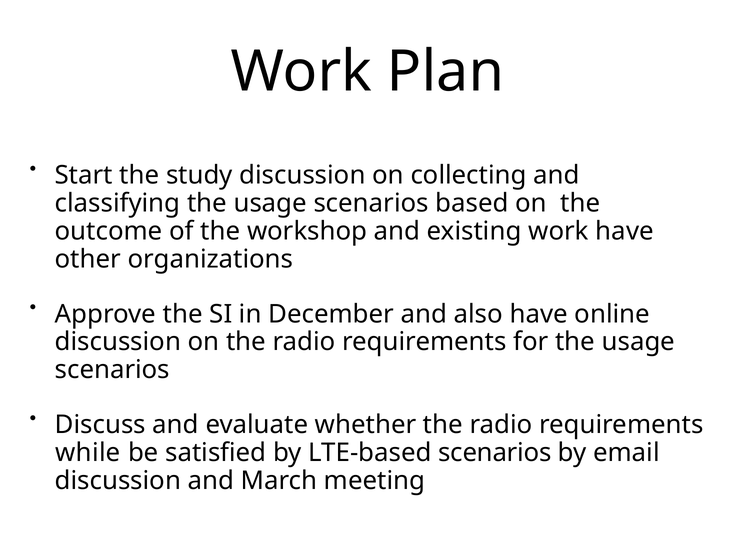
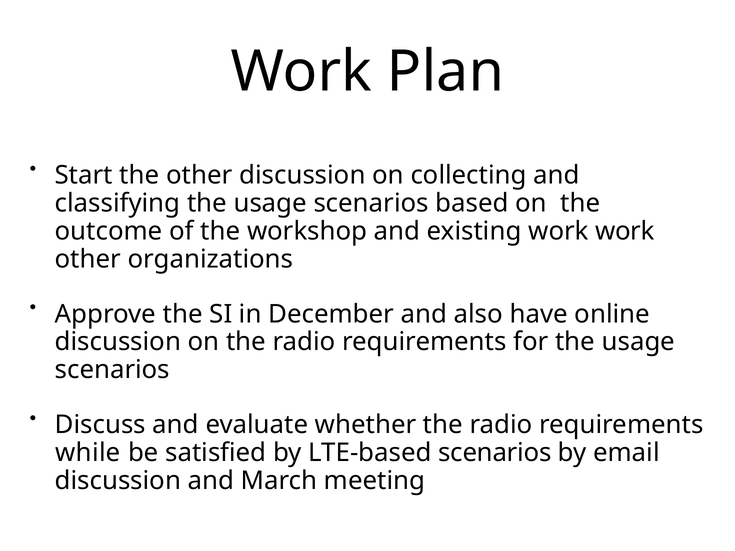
the study: study -> other (199, 175)
work have: have -> work (625, 231)
